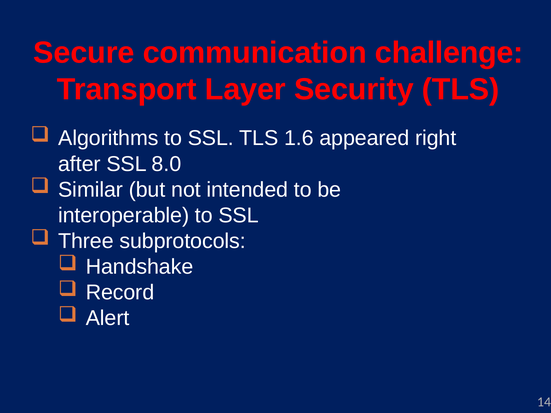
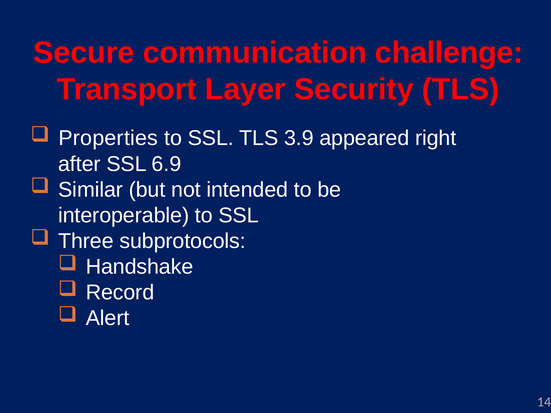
Algorithms: Algorithms -> Properties (108, 138)
1.6: 1.6 -> 3.9 (299, 138)
8.0: 8.0 -> 6.9 (166, 164)
